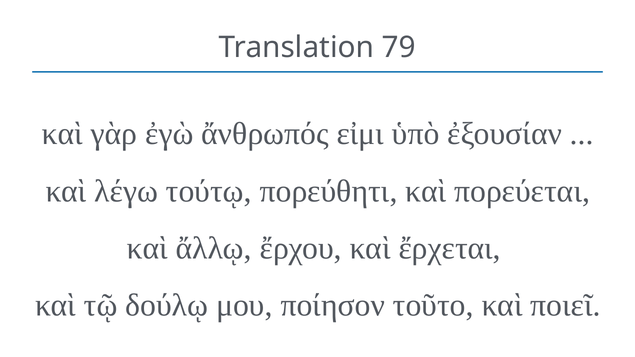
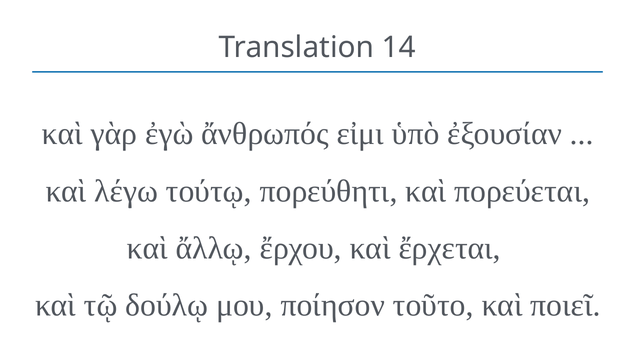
79: 79 -> 14 (399, 47)
